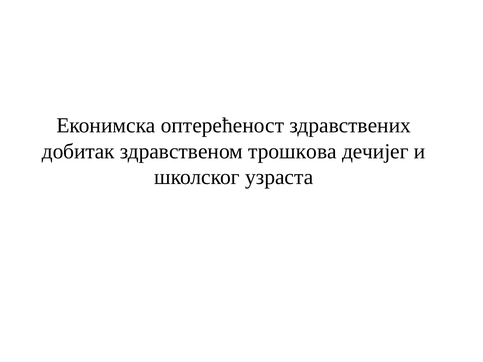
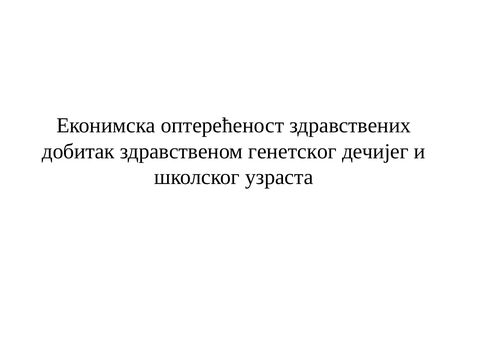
трошкова: трошкова -> генетског (292, 151)
